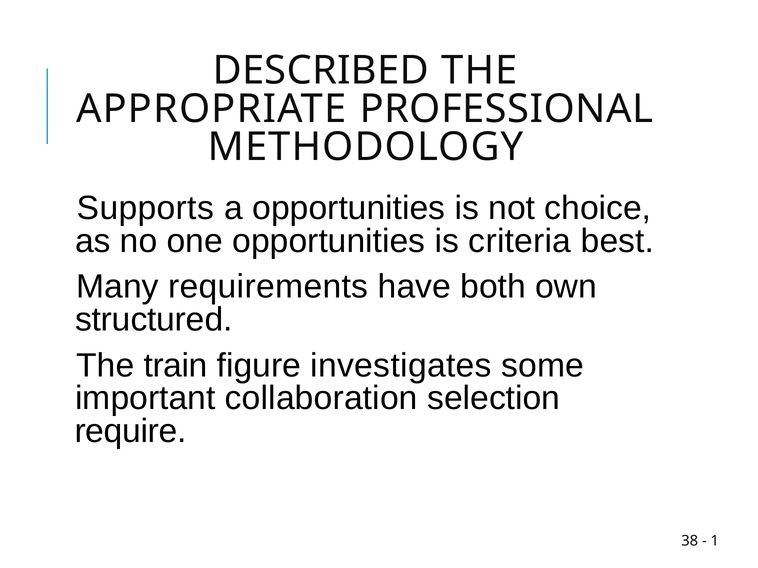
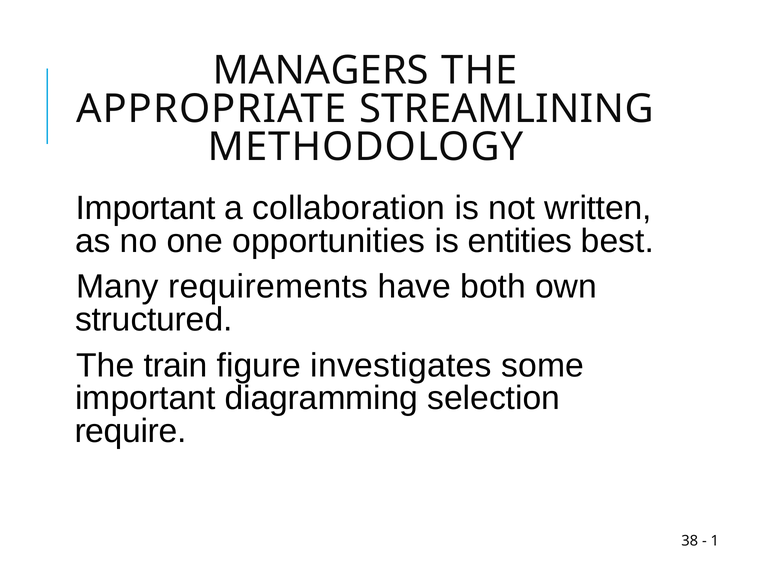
DESCRIBED: DESCRIBED -> MANAGERS (321, 71)
PROFESSIONAL: PROFESSIONAL -> STREAMLINING (506, 109)
Supports: Supports -> Important (146, 208)
a opportunities: opportunities -> collaboration (349, 208)
choice: choice -> written (598, 208)
criteria: criteria -> entities (520, 241)
collaboration: collaboration -> diagramming (321, 399)
